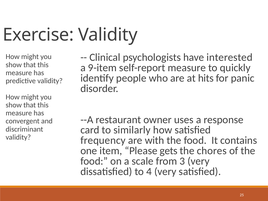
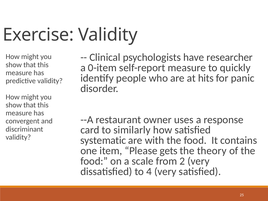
interested: interested -> researcher (230, 57)
9-item: 9-item -> 0-item (102, 68)
frequency: frequency -> systematic (103, 140)
chores: chores -> theory (212, 151)
3: 3 -> 2 (182, 161)
